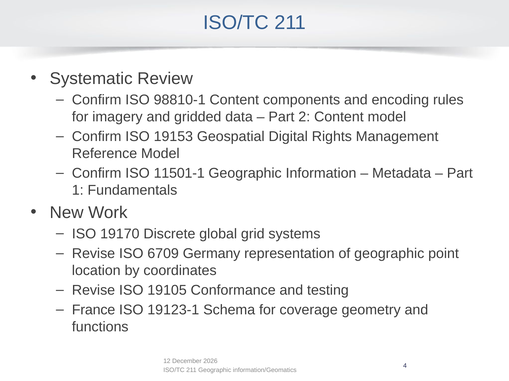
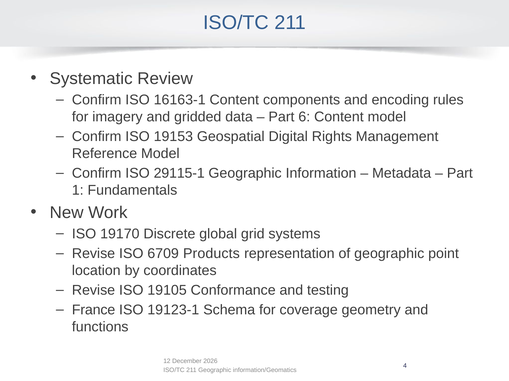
98810-1: 98810-1 -> 16163-1 (180, 100)
2: 2 -> 6 (304, 117)
11501-1: 11501-1 -> 29115-1 (179, 174)
Germany: Germany -> Products (211, 254)
